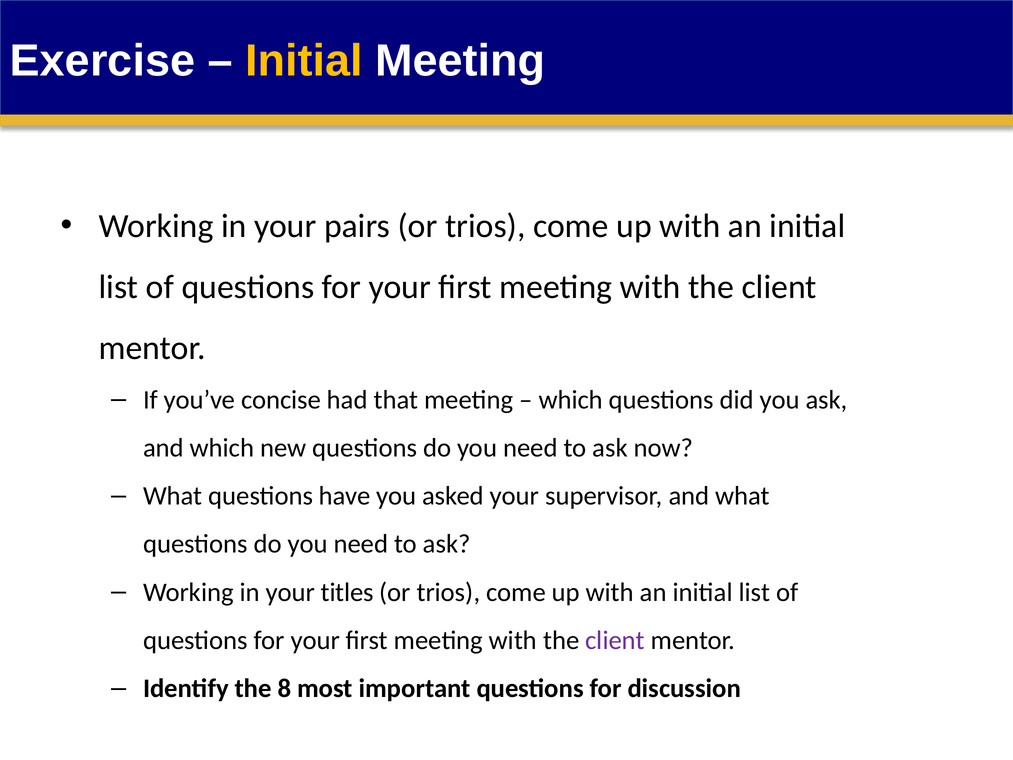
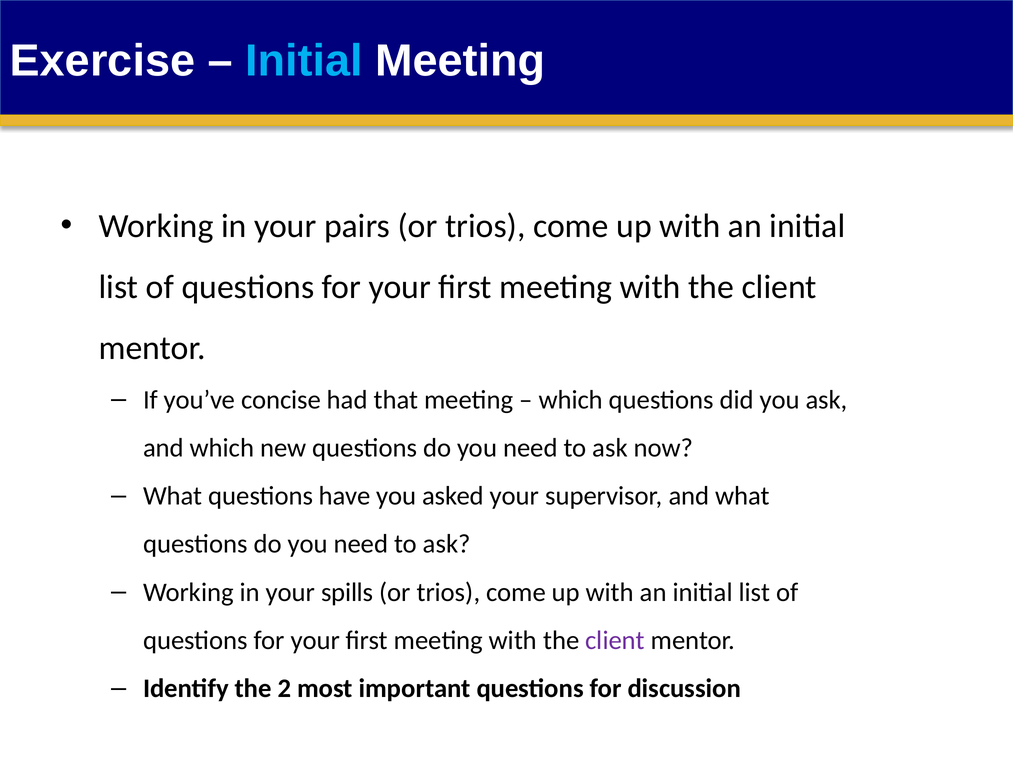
Initial colour: yellow -> light blue (304, 61)
titles: titles -> spills (347, 592)
8: 8 -> 2 (284, 688)
